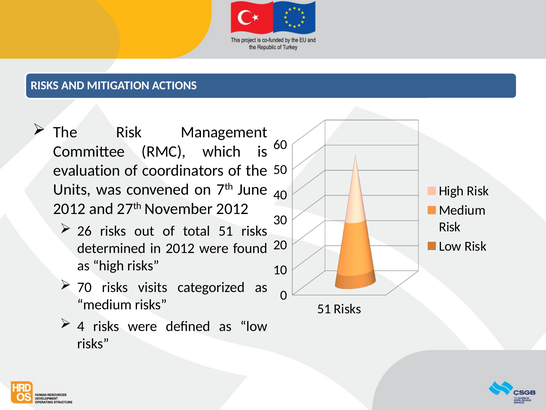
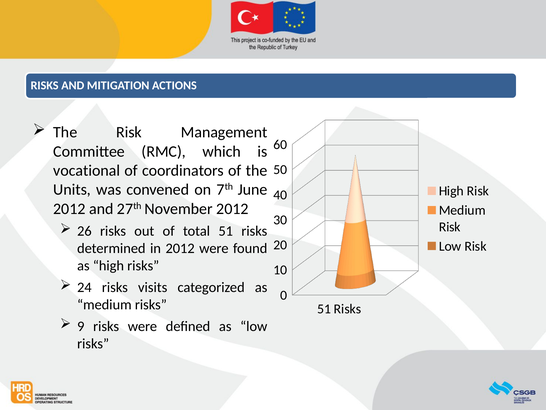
evaluation: evaluation -> vocational (87, 170)
70: 70 -> 24 (84, 287)
4: 4 -> 9 (81, 326)
